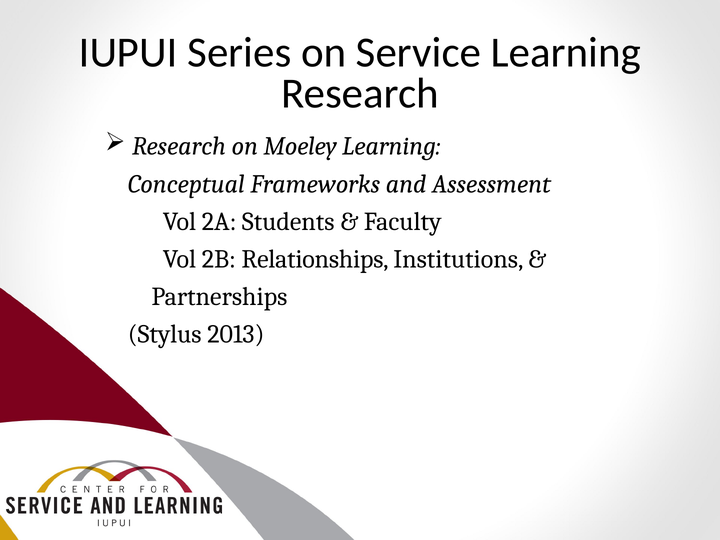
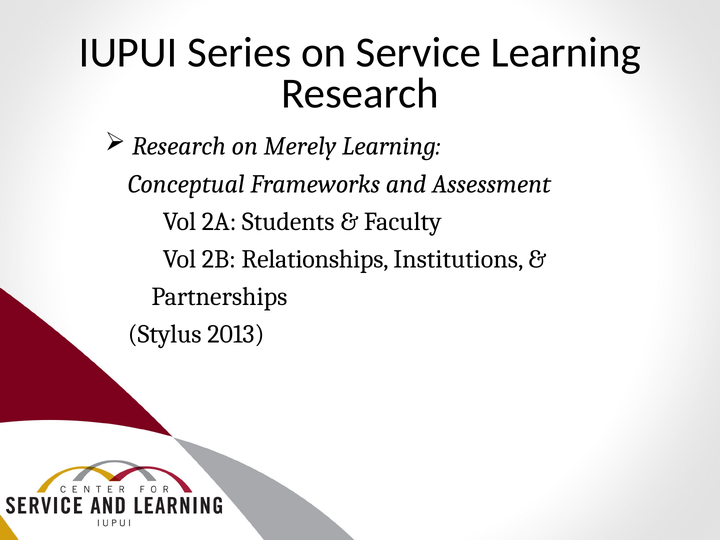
Moeley: Moeley -> Merely (300, 146)
